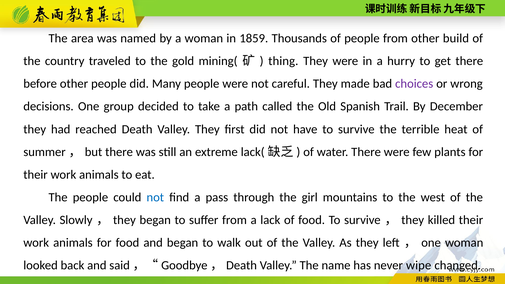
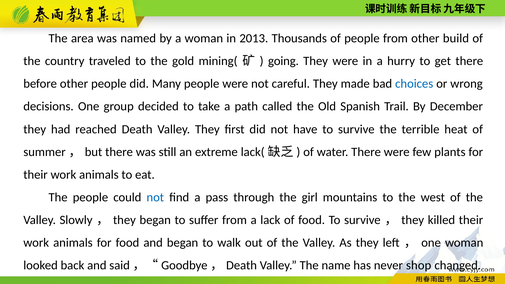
1859: 1859 -> 2013 (254, 38)
thing: thing -> going (283, 61)
choices colour: purple -> blue (414, 84)
wipe: wipe -> shop (419, 266)
